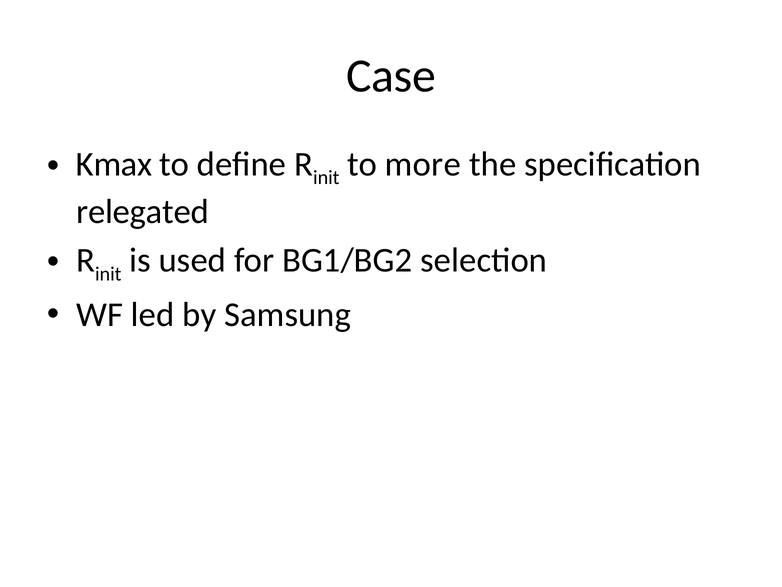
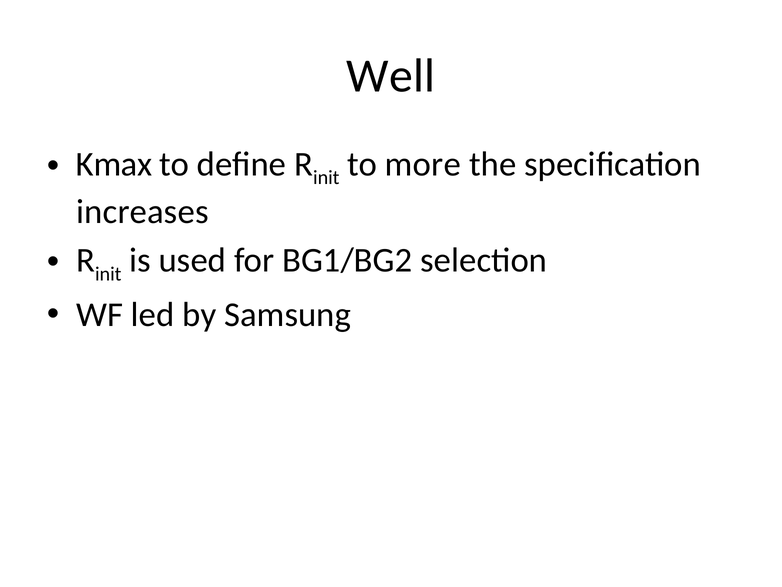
Case: Case -> Well (391, 76)
relegated: relegated -> increases (142, 212)
